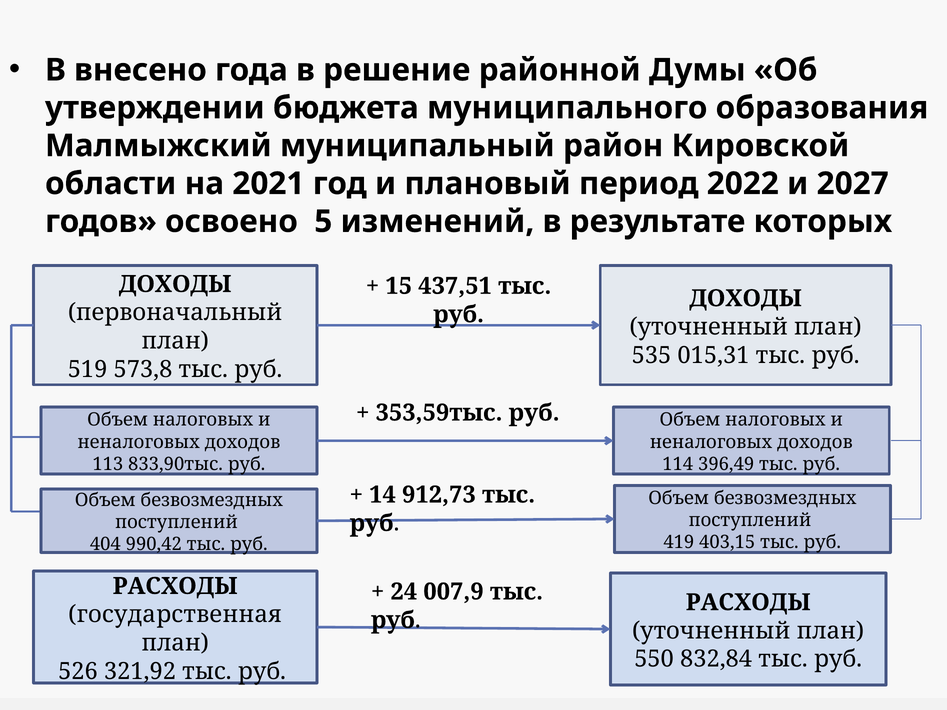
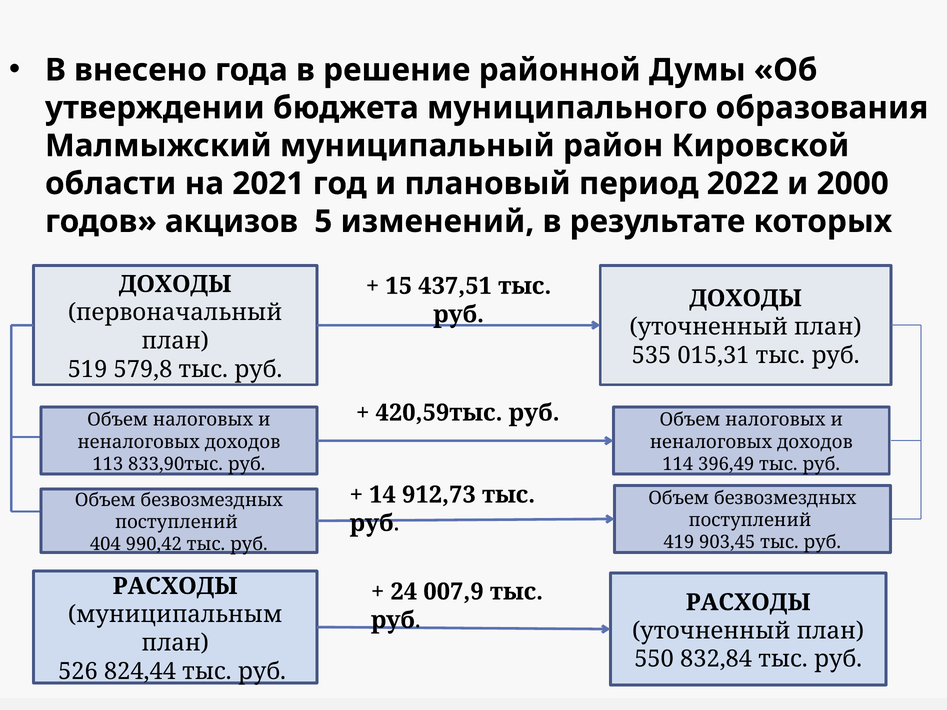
2027: 2027 -> 2000 (853, 184)
освоено: освоено -> акцизов (232, 222)
573,8: 573,8 -> 579,8 (143, 370)
353,59тыс: 353,59тыс -> 420,59тыс (439, 413)
403,15: 403,15 -> 903,45 (727, 543)
государственная: государственная -> муниципальным (175, 615)
321,92: 321,92 -> 824,44 (140, 672)
